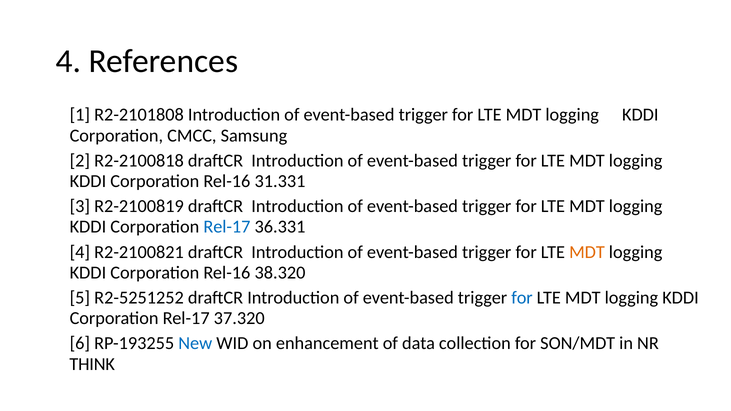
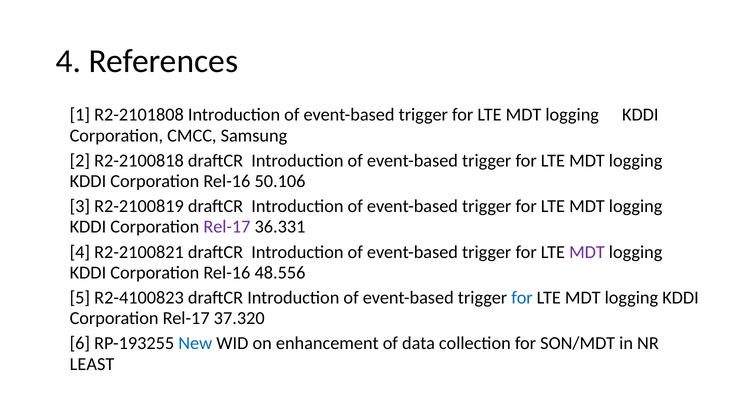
31.331: 31.331 -> 50.106 (280, 181)
Rel-17 colour: blue -> purple (227, 227)
MDT colour: orange -> purple (587, 252)
38.320: 38.320 -> 48.556 (280, 273)
R2-5251252: R2-5251252 -> R2-4100823 (139, 298)
THINK: THINK -> LEAST (92, 364)
